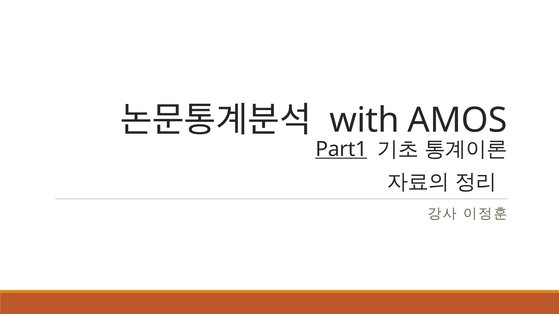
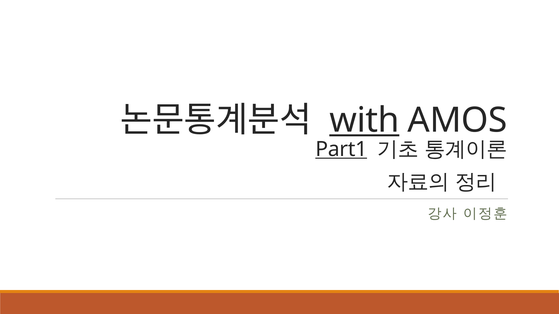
with underline: none -> present (364, 121)
